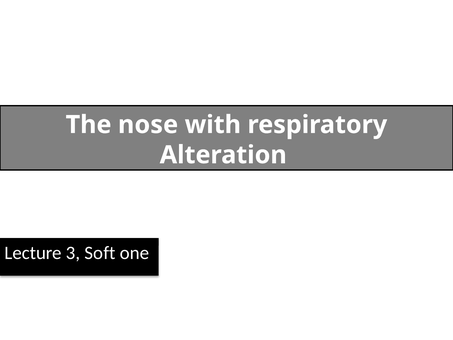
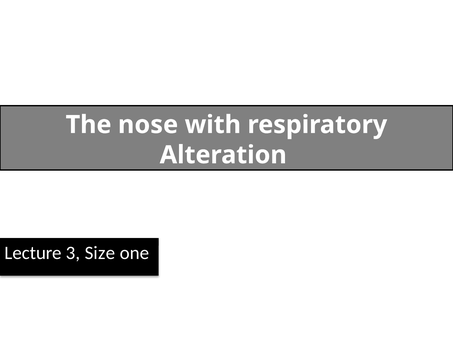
Soft: Soft -> Size (100, 253)
